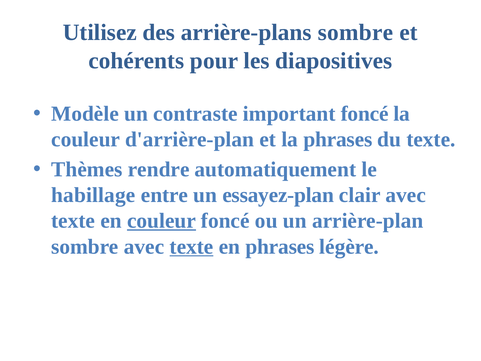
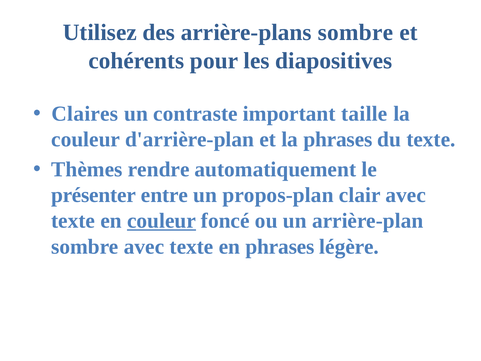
Modèle: Modèle -> Claires (85, 114)
important foncé: foncé -> taille (364, 114)
habillage: habillage -> présenter (93, 195)
essayez-plan: essayez-plan -> propos-plan (278, 195)
texte underline: present -> none (191, 246)
